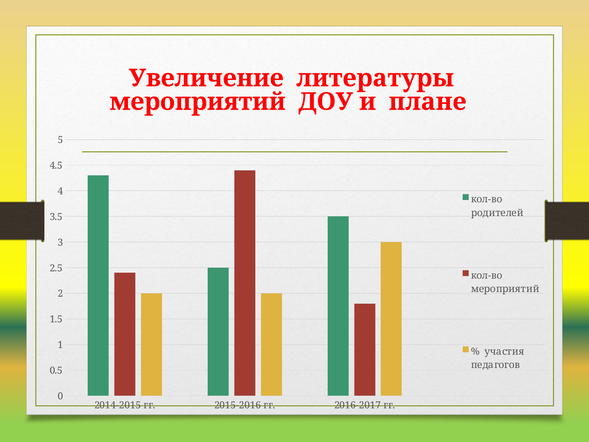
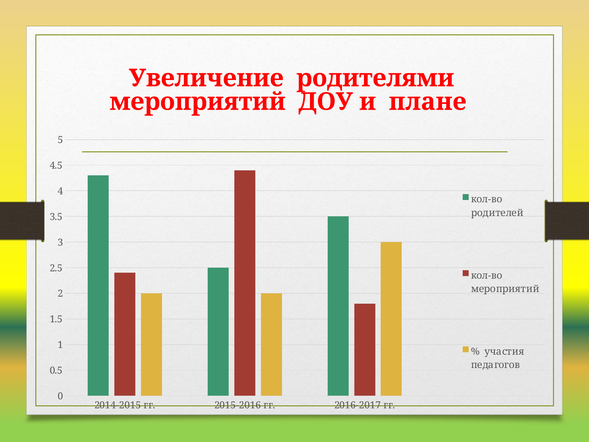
литературы: литературы -> родителями (375, 78)
